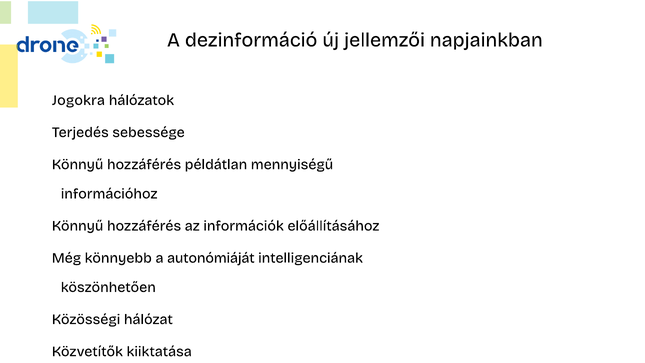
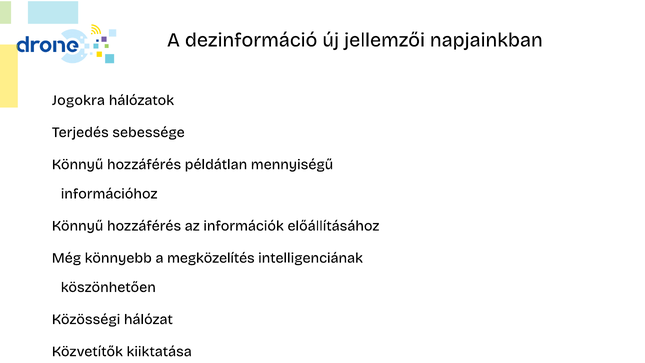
autonómiáját: autonómiáját -> megközelítés (211, 258)
